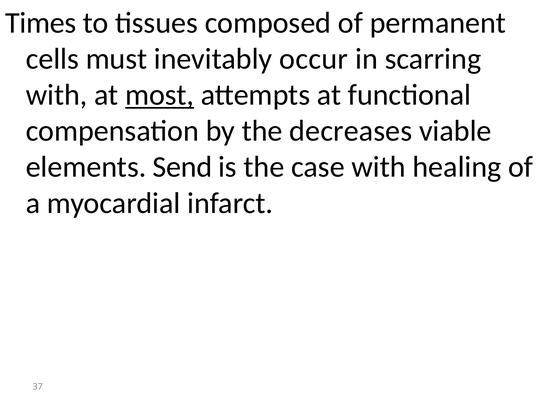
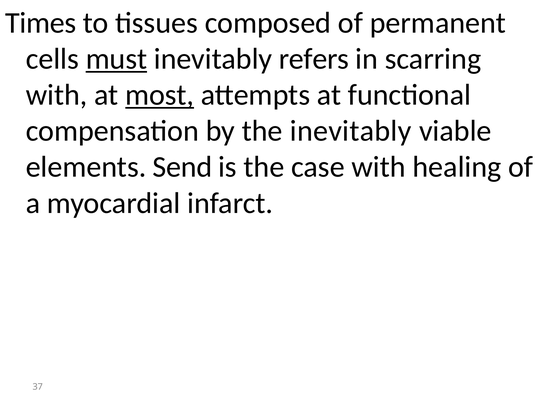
must underline: none -> present (116, 59)
occur: occur -> refers (314, 59)
the decreases: decreases -> inevitably (351, 131)
